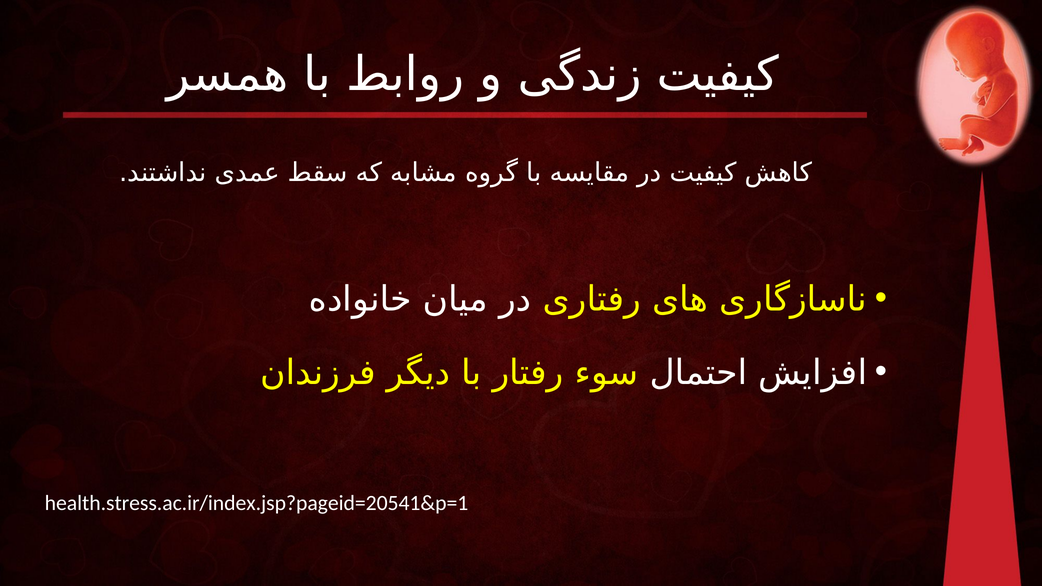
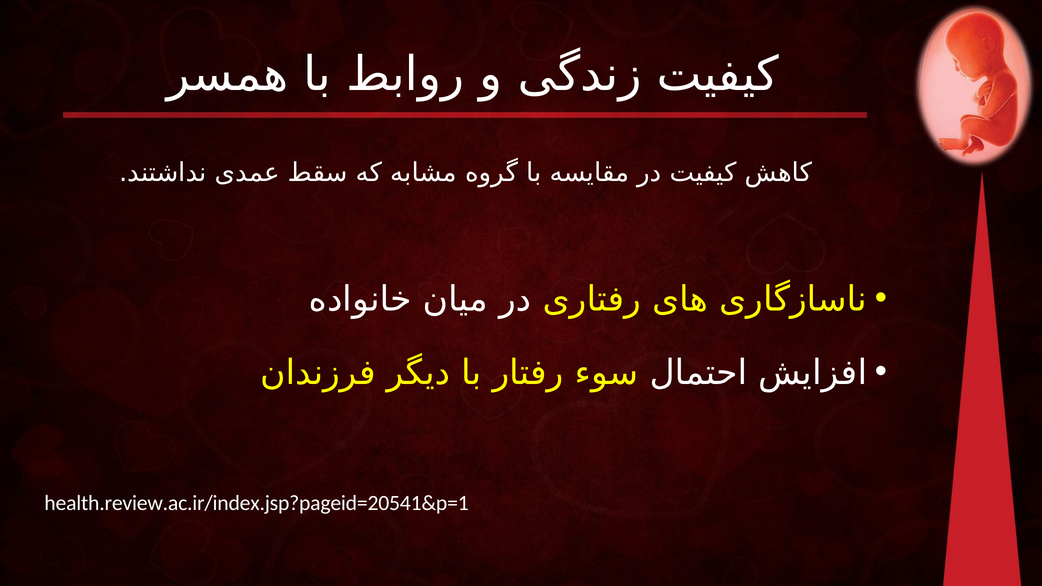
health.stress.ac.ir/index.jsp?pageid=20541&p=1: health.stress.ac.ir/index.jsp?pageid=20541&p=1 -> health.review.ac.ir/index.jsp?pageid=20541&p=1 (257, 503)
